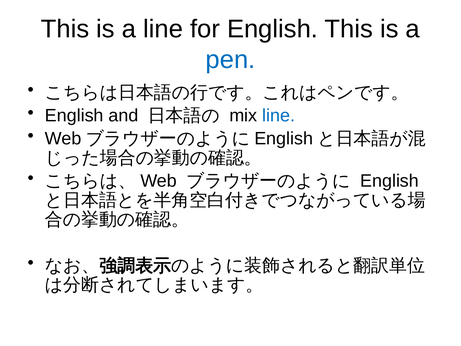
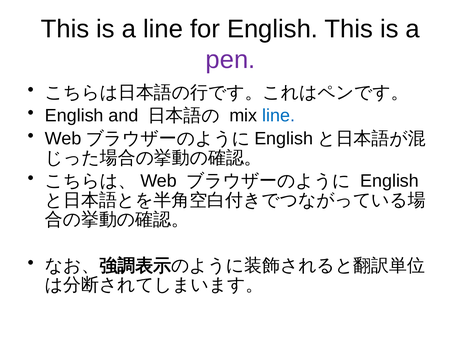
pen colour: blue -> purple (230, 60)
